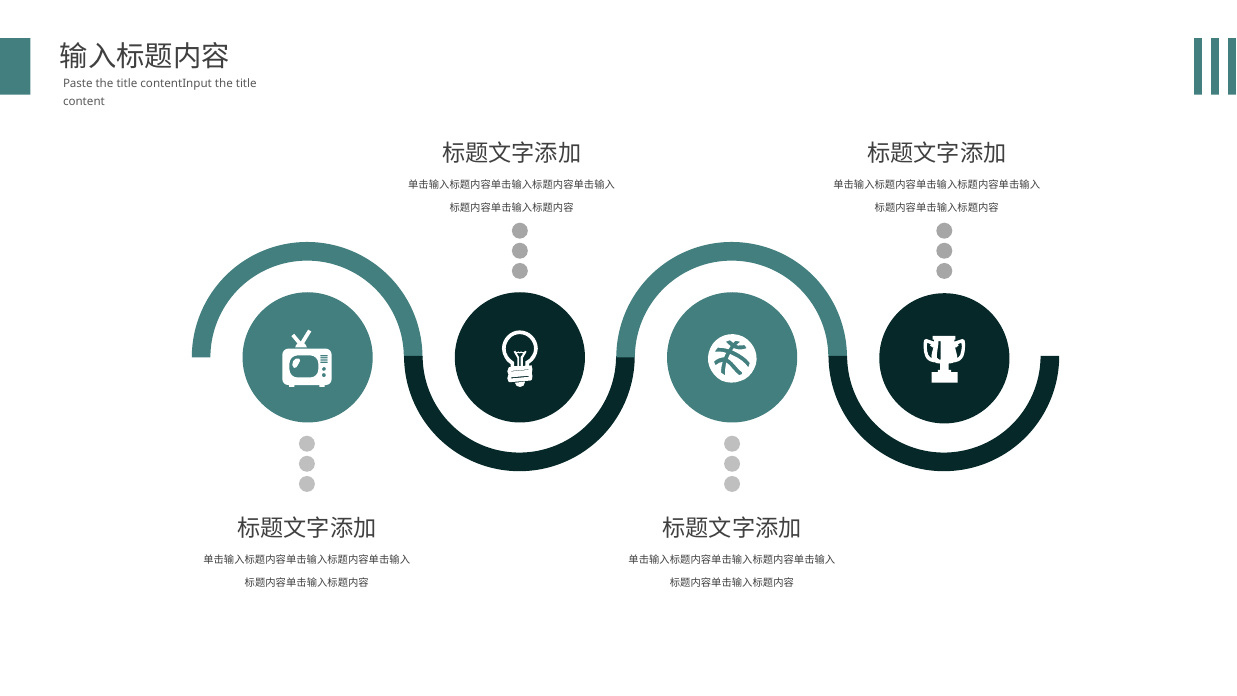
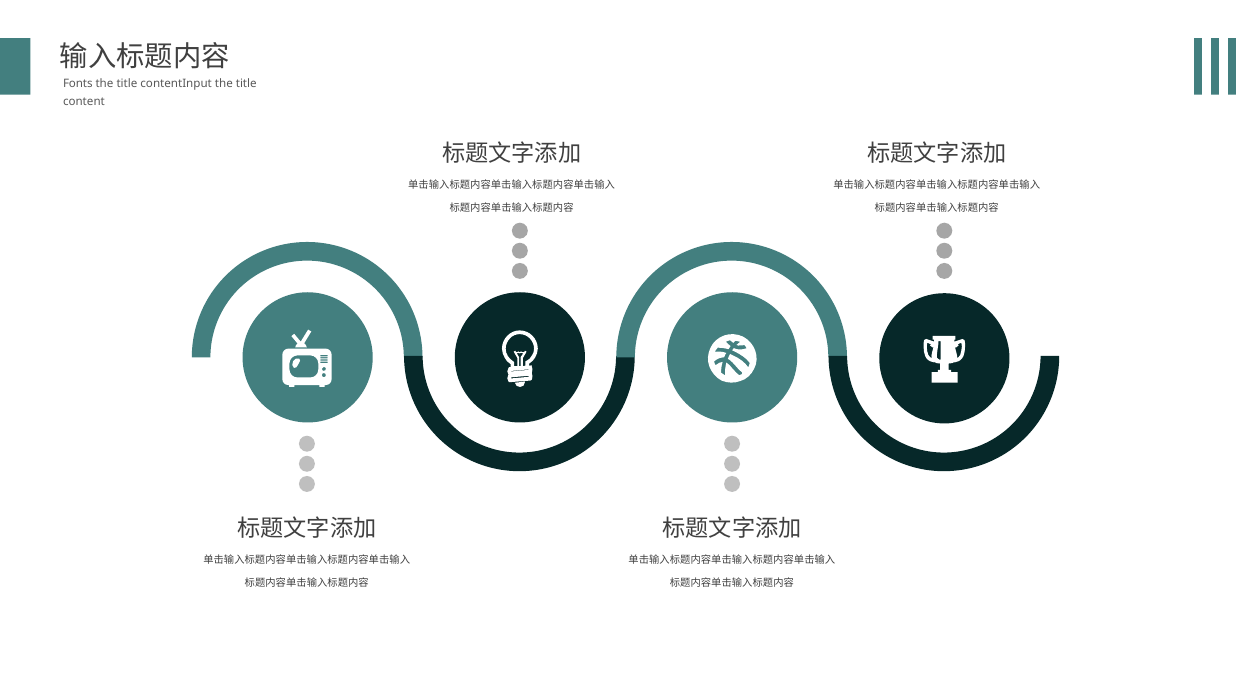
Paste: Paste -> Fonts (78, 83)
